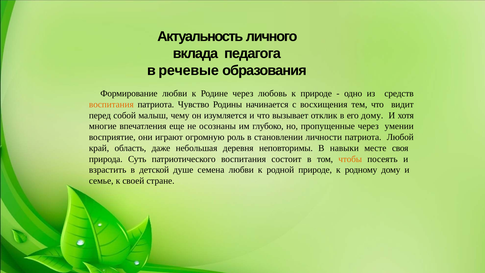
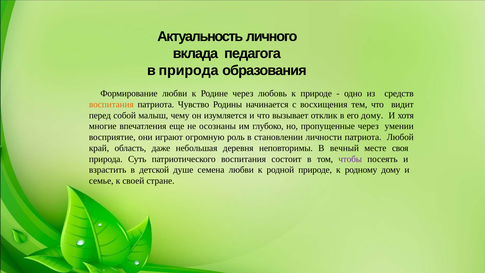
в речевые: речевые -> природа (189, 70)
навыки: навыки -> вечный (344, 148)
чтобы colour: orange -> purple (350, 159)
